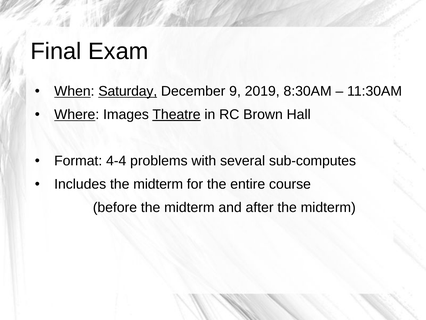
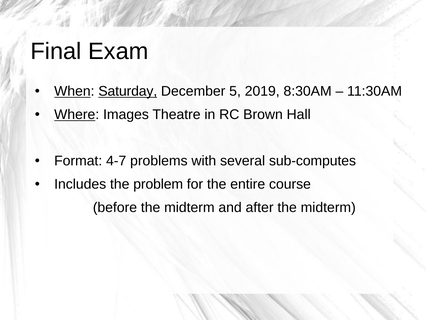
9: 9 -> 5 (235, 91)
Theatre underline: present -> none (177, 114)
4-4: 4-4 -> 4-7 (116, 161)
Includes the midterm: midterm -> problem (158, 184)
